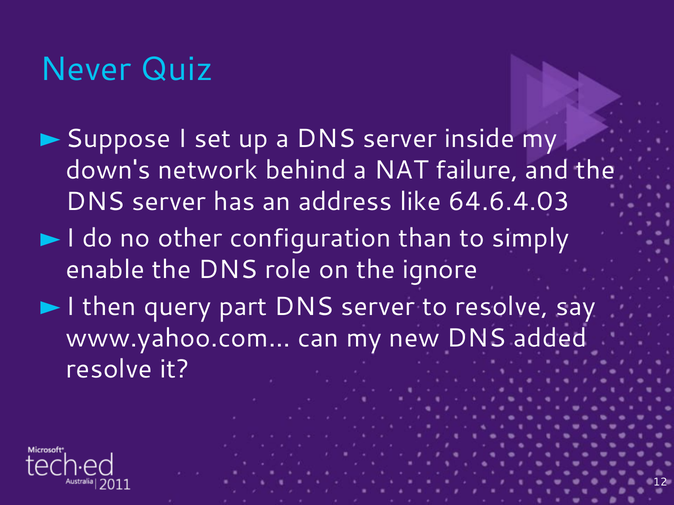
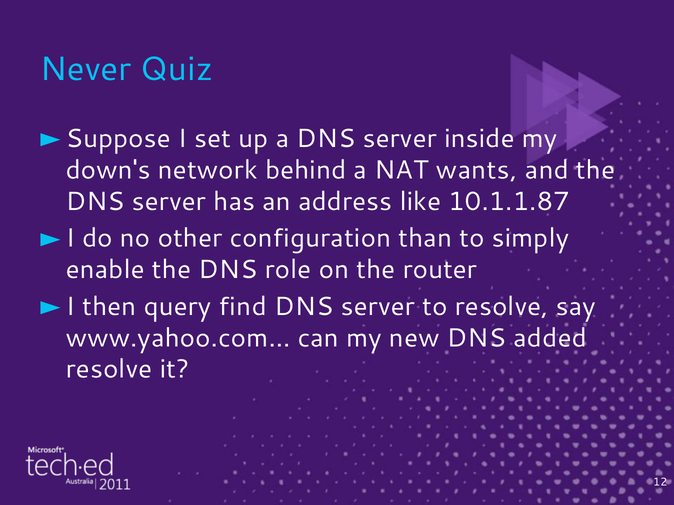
failure: failure -> wants (477, 170)
64.6.4.03: 64.6.4.03 -> 10.1.1.87 (509, 202)
ignore: ignore -> router (440, 270)
part: part -> find (243, 307)
